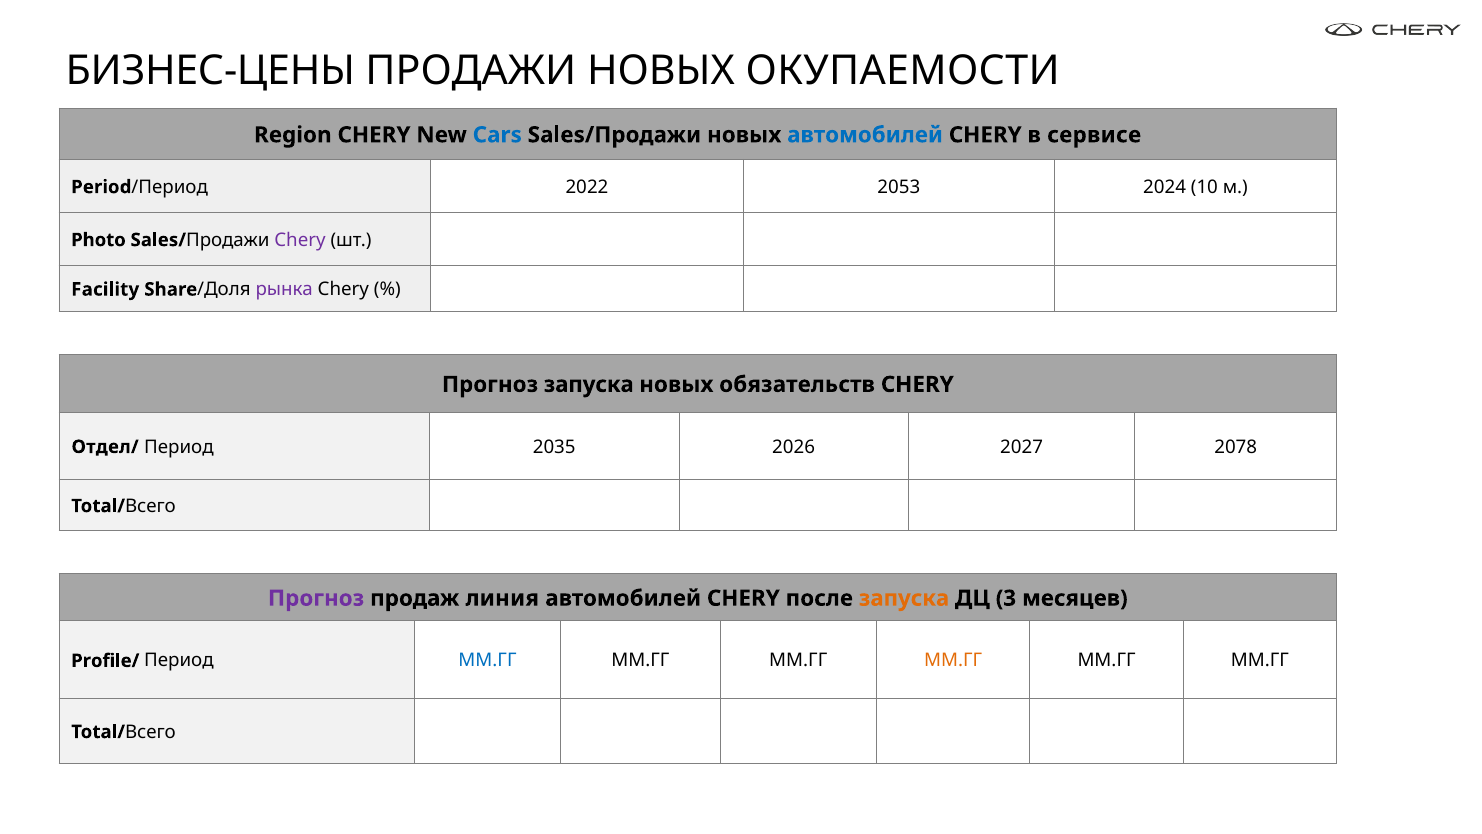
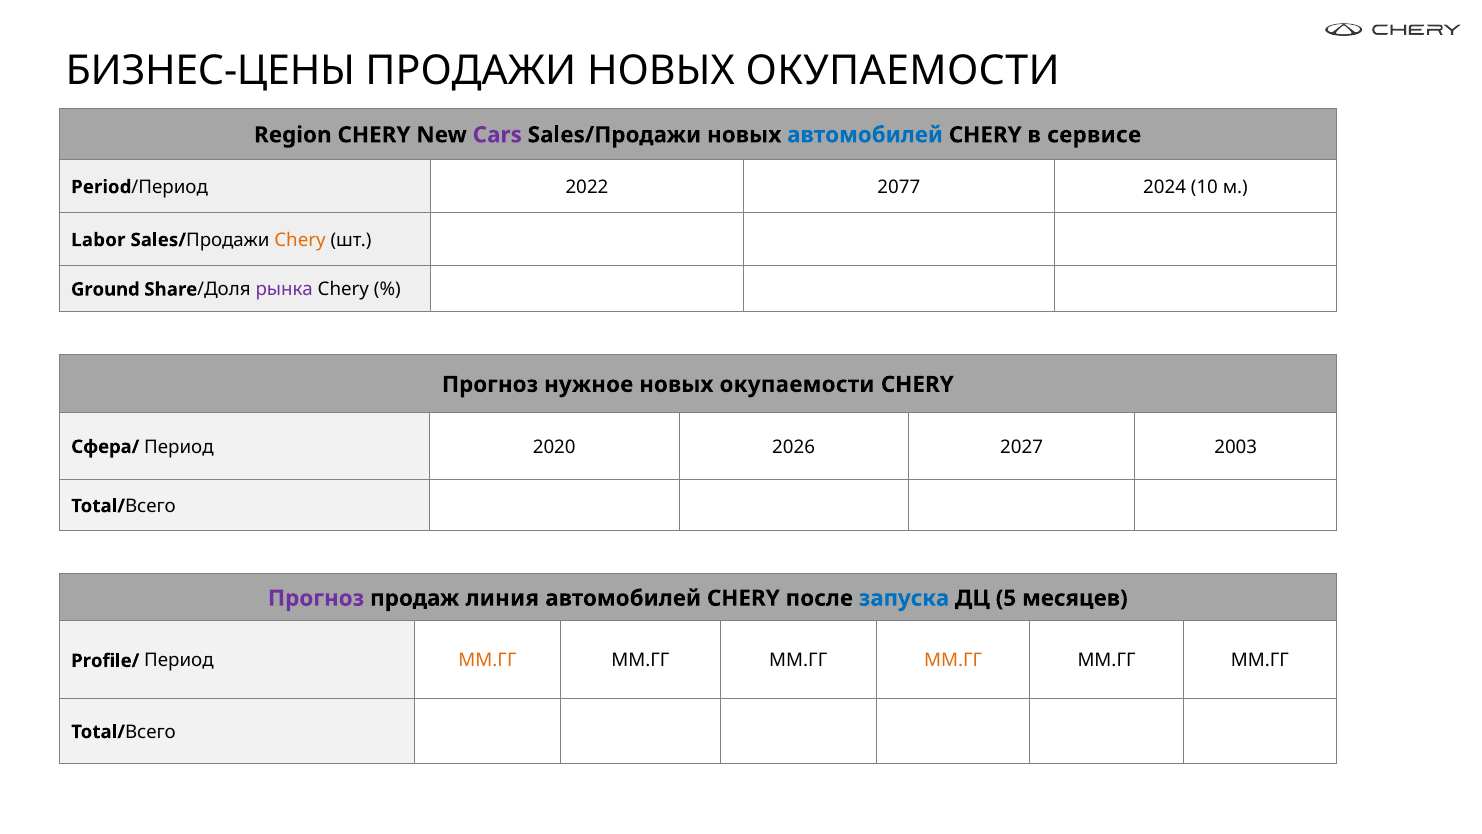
Cars colour: blue -> purple (497, 135)
2053: 2053 -> 2077 (899, 187)
Photo: Photo -> Labor (98, 240)
Chery colour: purple -> orange (300, 240)
Facility: Facility -> Ground (105, 289)
Прогноз запуска: запуска -> нужное (589, 384)
обязательств: обязательств -> окупаемости (797, 384)
Отдел/: Отдел/ -> Сфера/ (105, 447)
2035: 2035 -> 2020 (554, 447)
2078: 2078 -> 2003 (1236, 447)
запуска colour: orange -> blue (904, 598)
3: 3 -> 5 (1006, 598)
ММ.ГГ colour: blue -> orange (488, 661)
